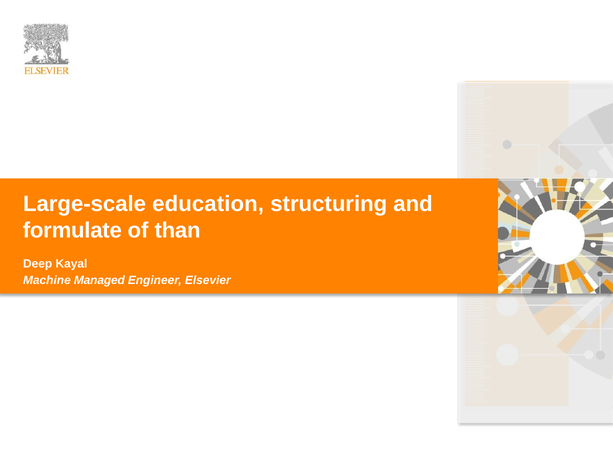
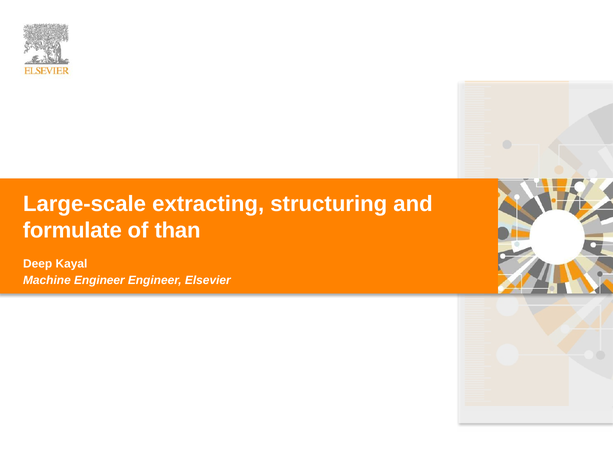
education: education -> extracting (208, 204)
Machine Managed: Managed -> Engineer (99, 280)
